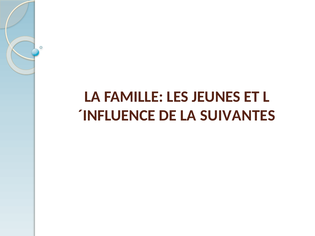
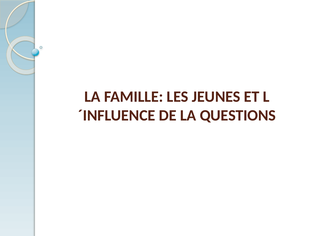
SUIVANTES: SUIVANTES -> QUESTIONS (238, 116)
